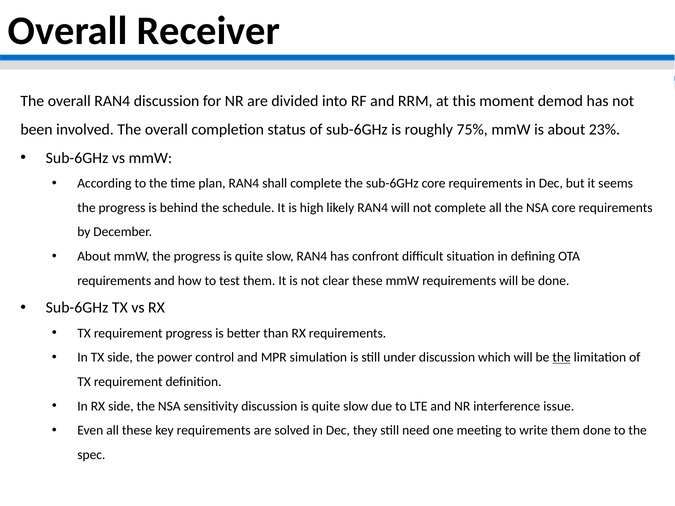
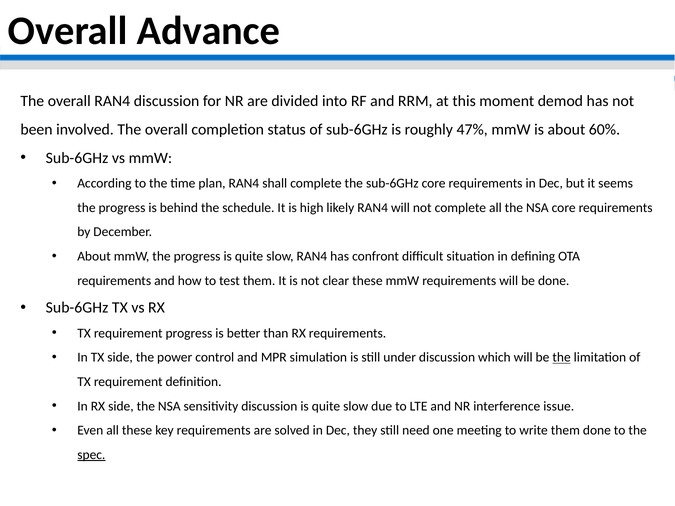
Receiver: Receiver -> Advance (208, 31)
75%: 75% -> 47% (472, 130)
23%: 23% -> 60% (604, 130)
spec underline: none -> present (91, 455)
